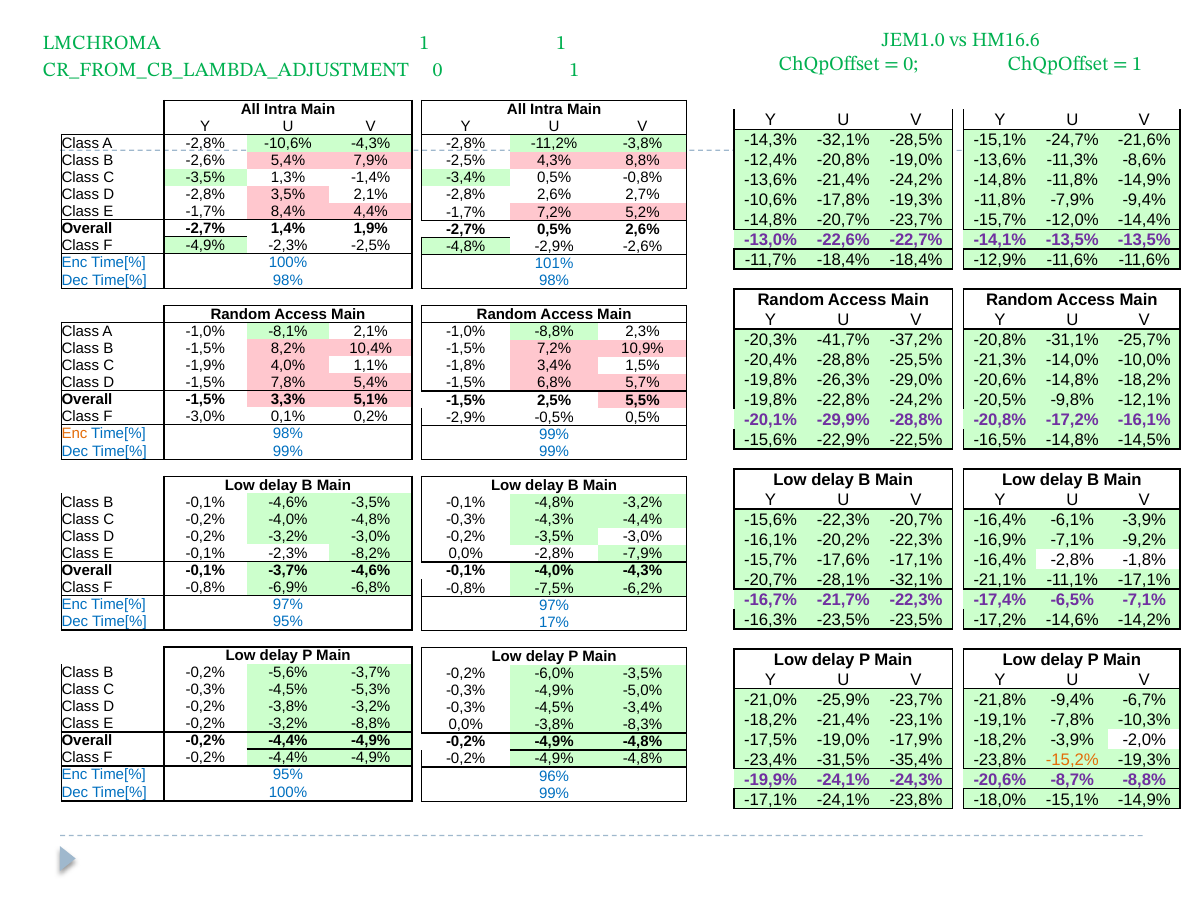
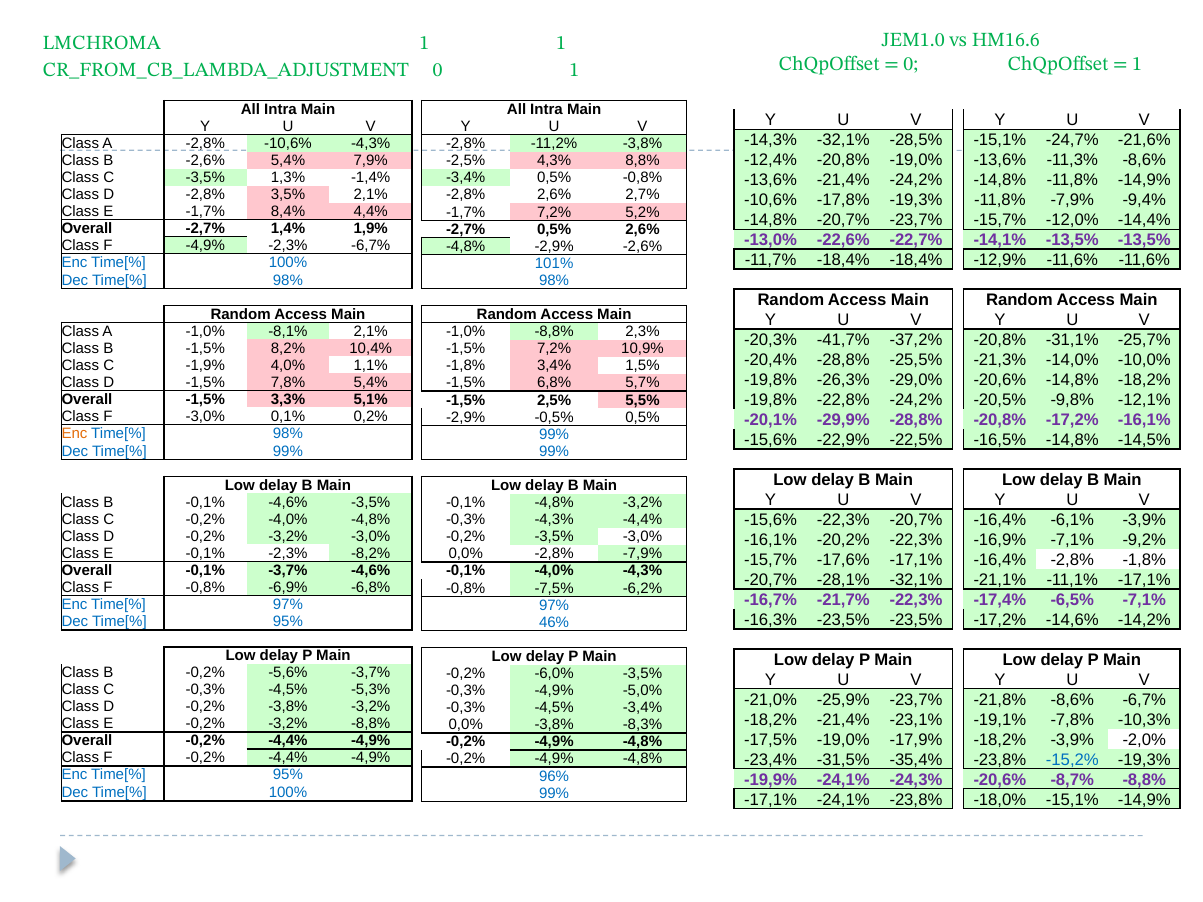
-2,3% -2,5%: -2,5% -> -6,7% (371, 245)
17%: 17% -> 46% (554, 622)
-21,8% -9,4%: -9,4% -> -8,6% (1072, 700)
-15,2% colour: orange -> blue (1072, 760)
